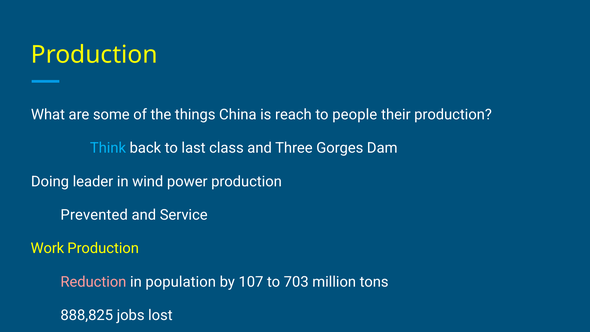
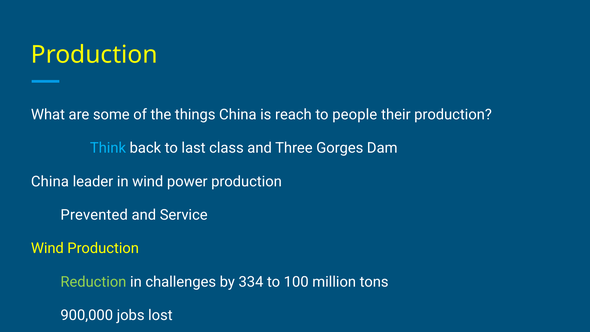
Doing: Doing -> China (50, 181)
Work: Work -> Wind (47, 248)
Reduction colour: pink -> light green (93, 282)
population: population -> challenges (181, 282)
107: 107 -> 334 (251, 282)
703: 703 -> 100 (296, 282)
888,825: 888,825 -> 900,000 (87, 315)
